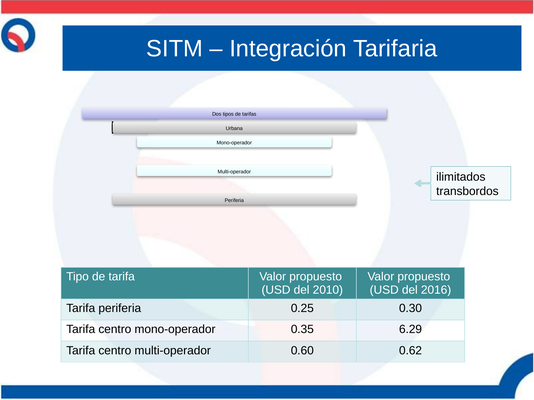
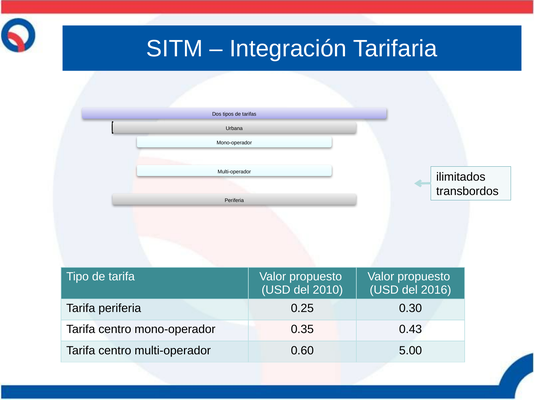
6.29: 6.29 -> 0.43 (411, 330)
0.62: 0.62 -> 5.00 (411, 351)
